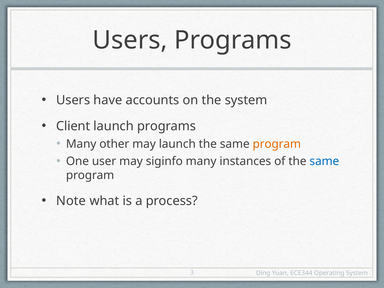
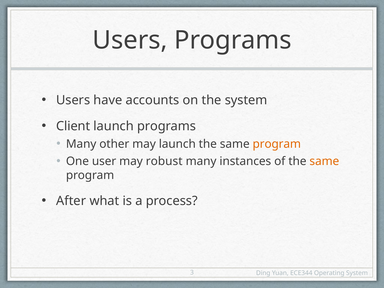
siginfo: siginfo -> robust (164, 161)
same colour: blue -> orange (324, 161)
Note: Note -> After (71, 201)
